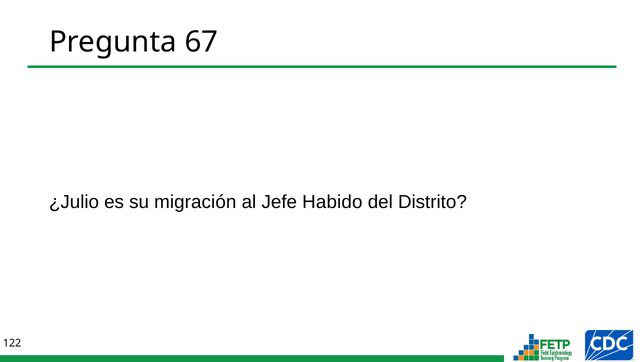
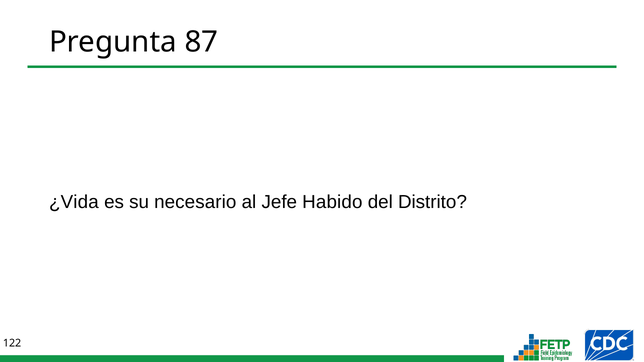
67: 67 -> 87 (201, 42)
¿Julio: ¿Julio -> ¿Vida (74, 202)
migración: migración -> necesario (195, 202)
